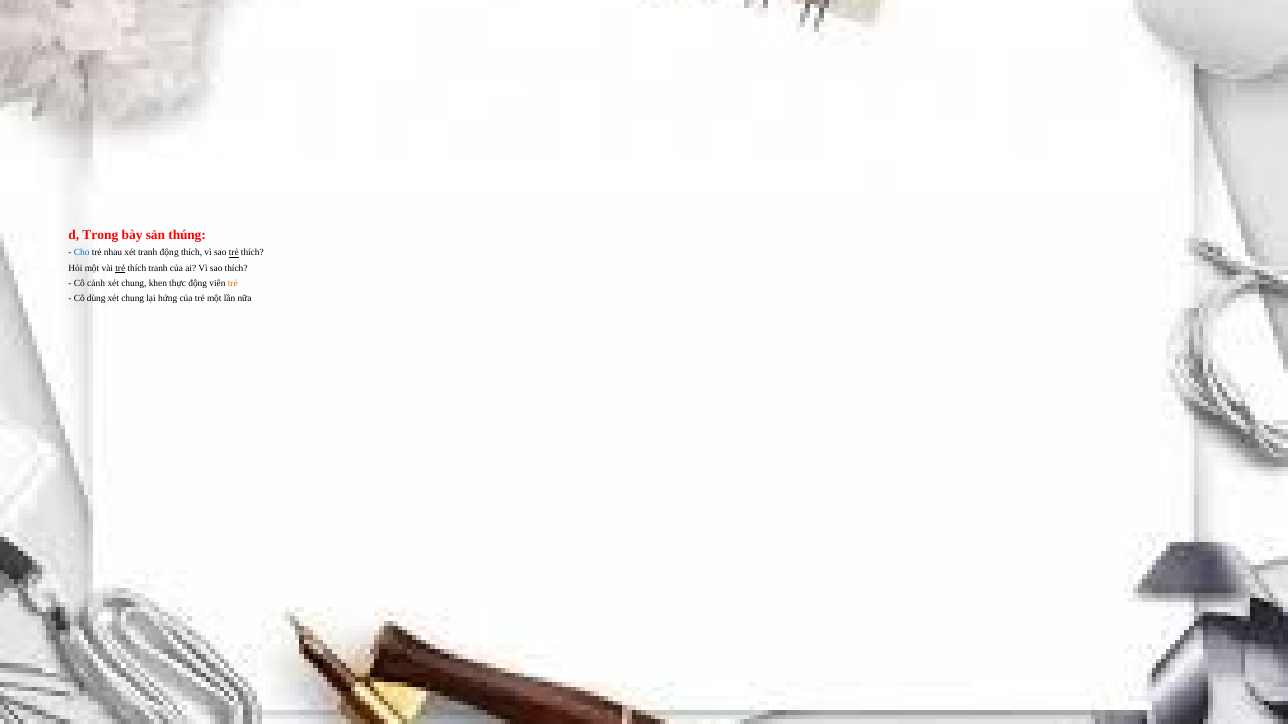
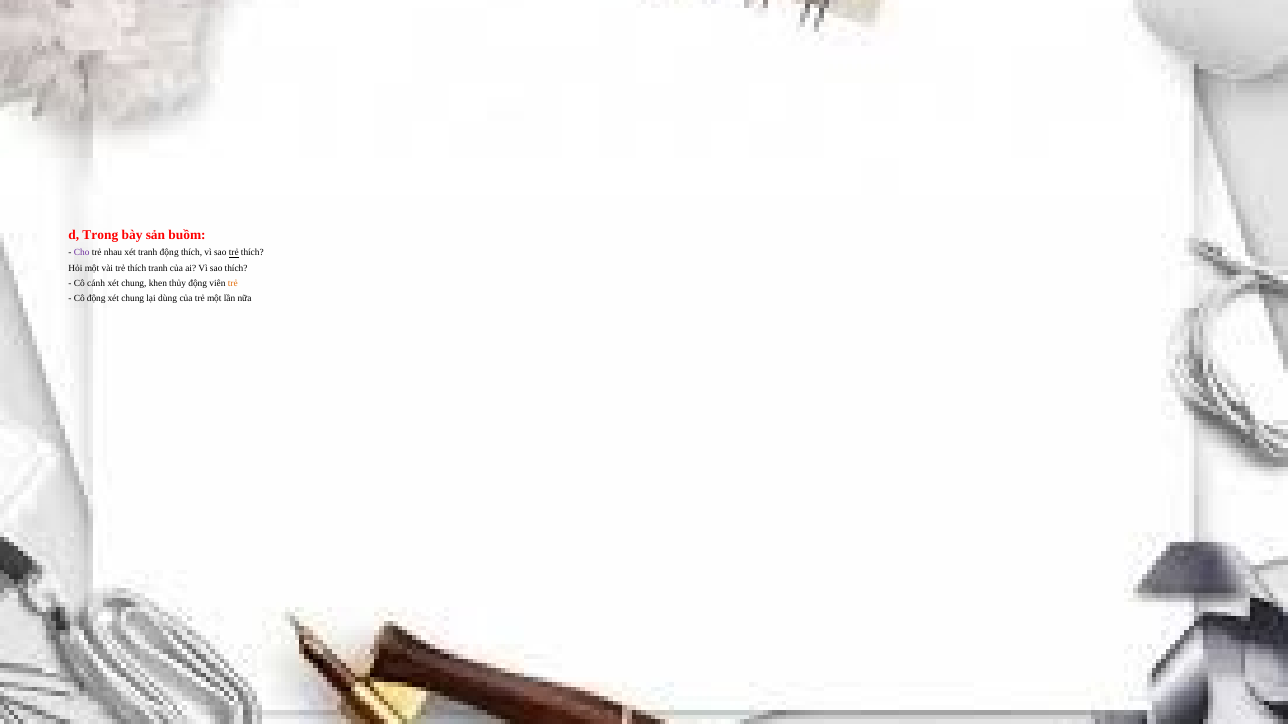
thúng: thúng -> buồm (187, 236)
Cho colour: blue -> purple (82, 253)
trẻ underline: present -> none (120, 268)
thực: thực -> thủy (178, 283)
Cô dùng: dùng -> động (96, 299)
hứng: hứng -> dùng (168, 299)
